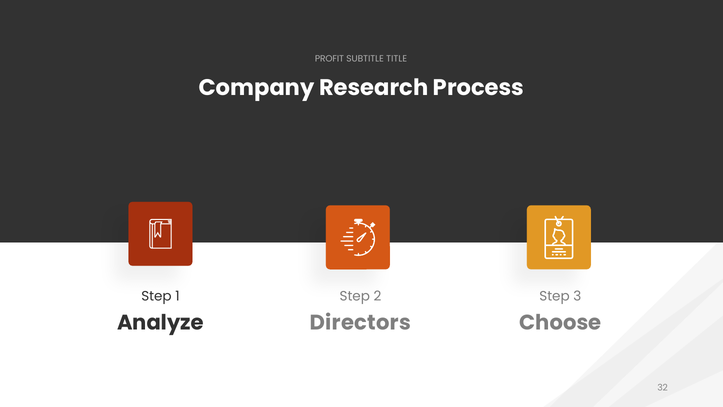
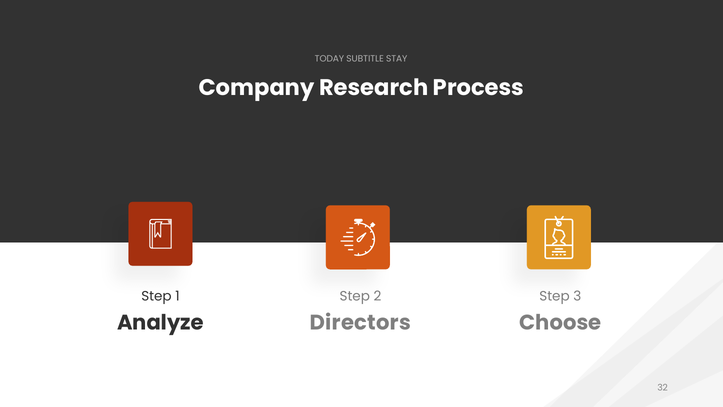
PROFIT: PROFIT -> TODAY (329, 59)
TITLE: TITLE -> STAY (397, 59)
